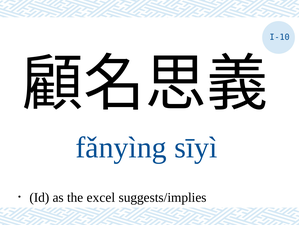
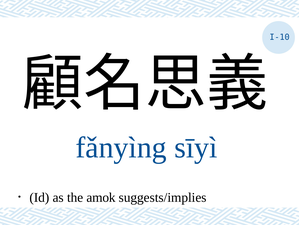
excel: excel -> amok (101, 197)
